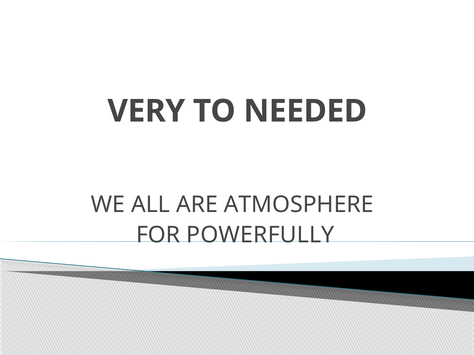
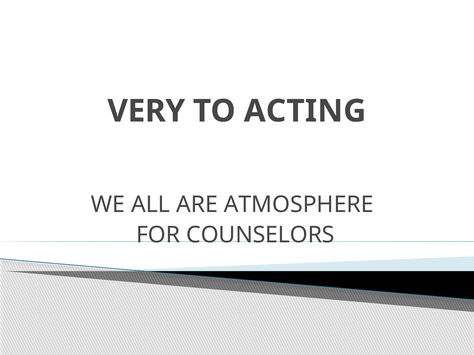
NEEDED: NEEDED -> ACTING (305, 111)
POWERFULLY: POWERFULLY -> COUNSELORS (260, 235)
